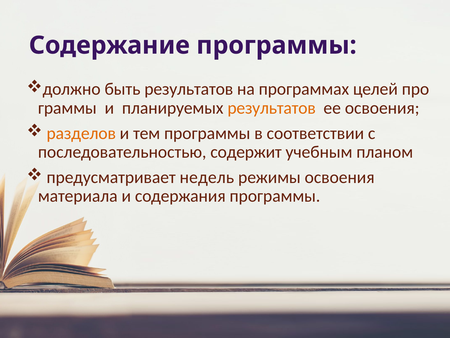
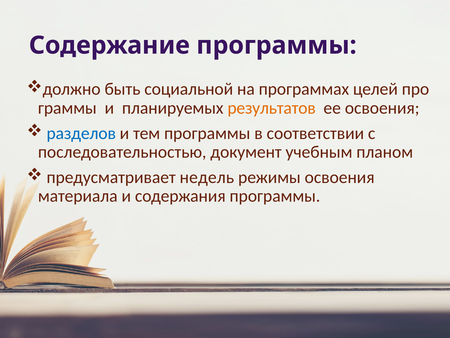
быть результатов: результатов -> социальной (189, 89)
разделов colour: orange -> blue (81, 133)
содержит: содержит -> документ (246, 152)
